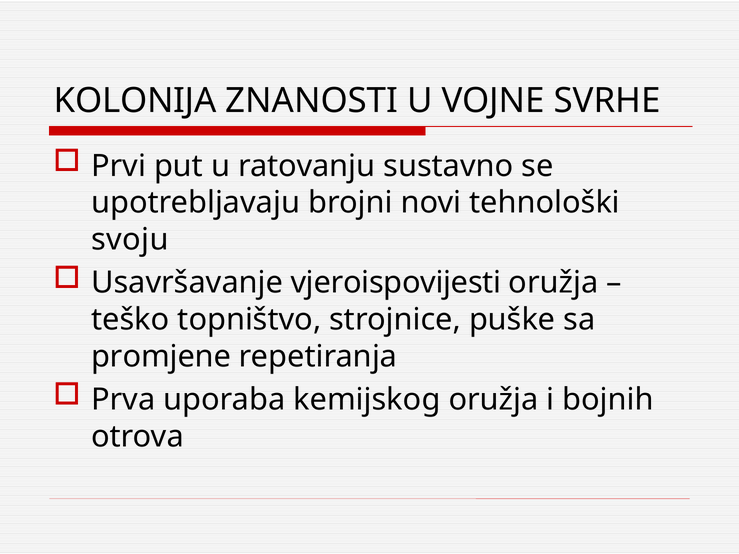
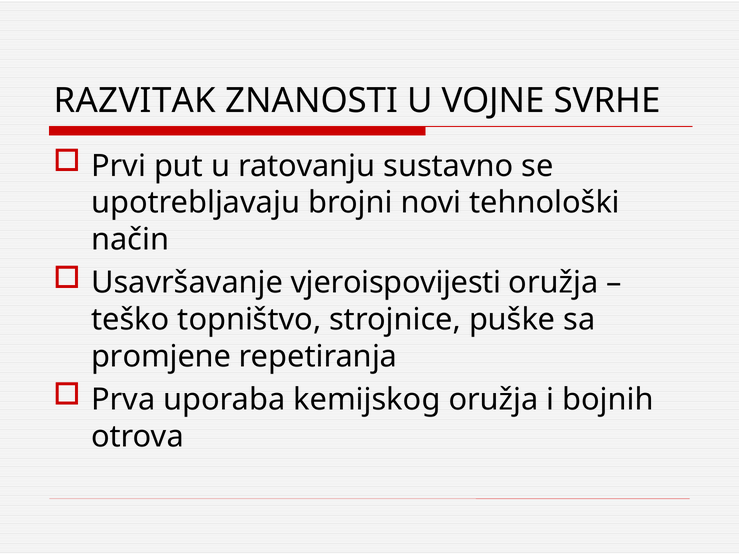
KOLONIJA: KOLONIJA -> RAZVITAK (135, 101)
svoju: svoju -> način (130, 240)
